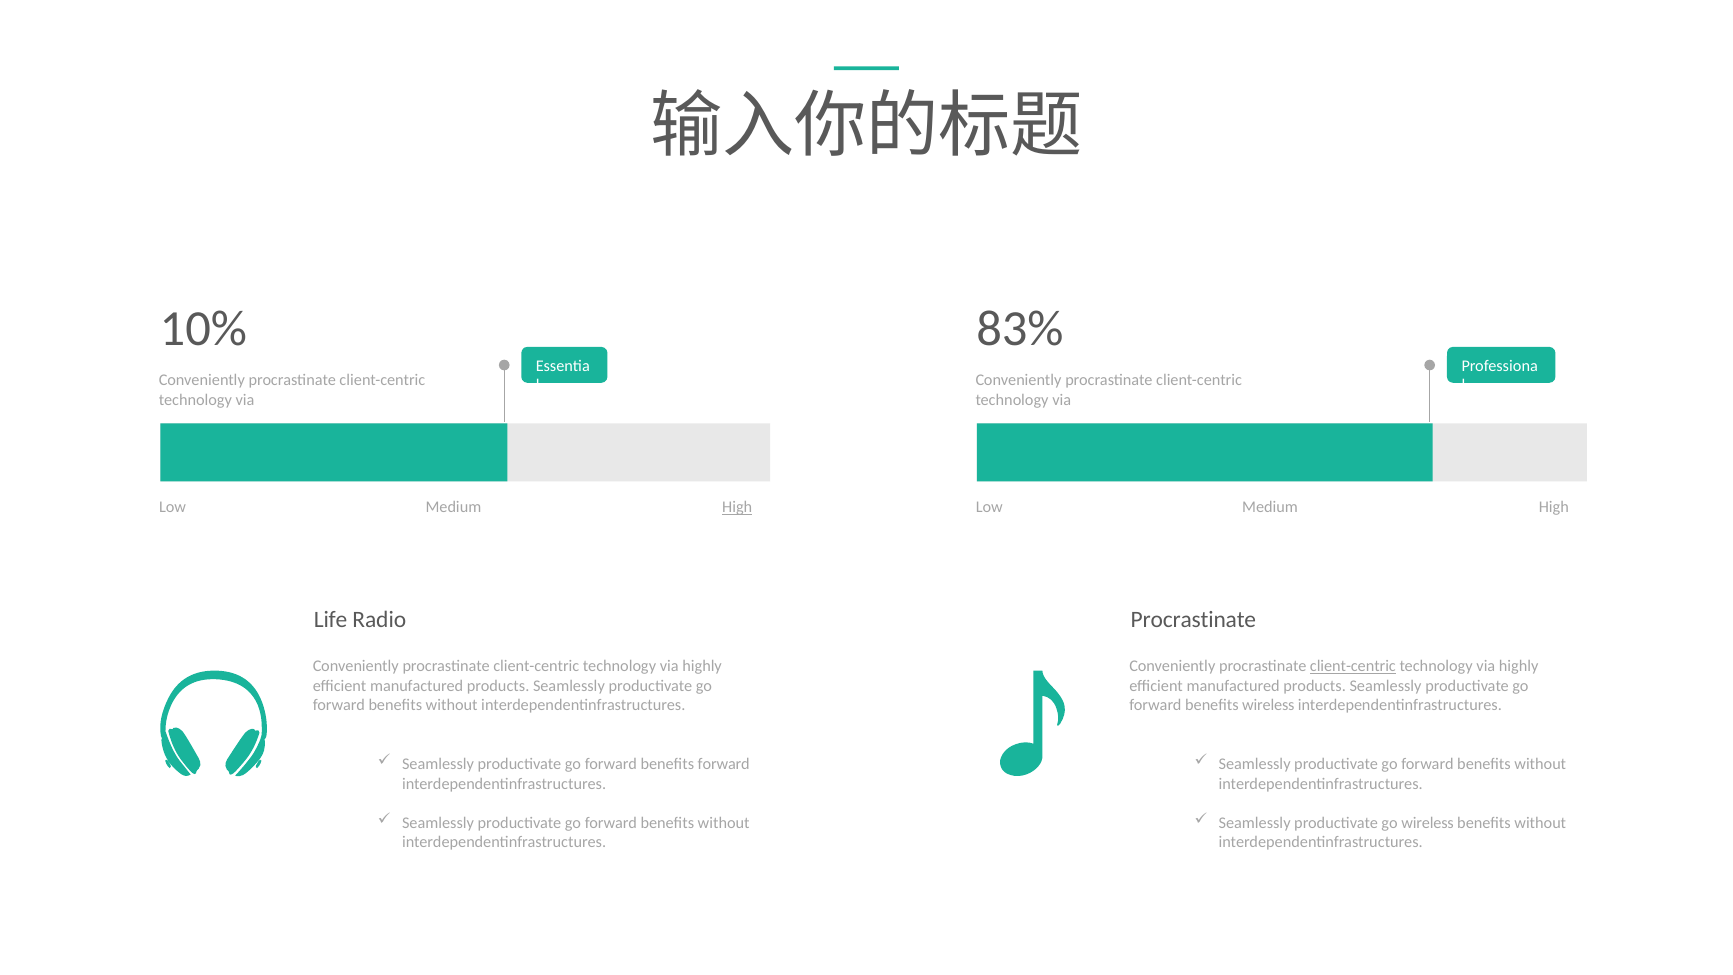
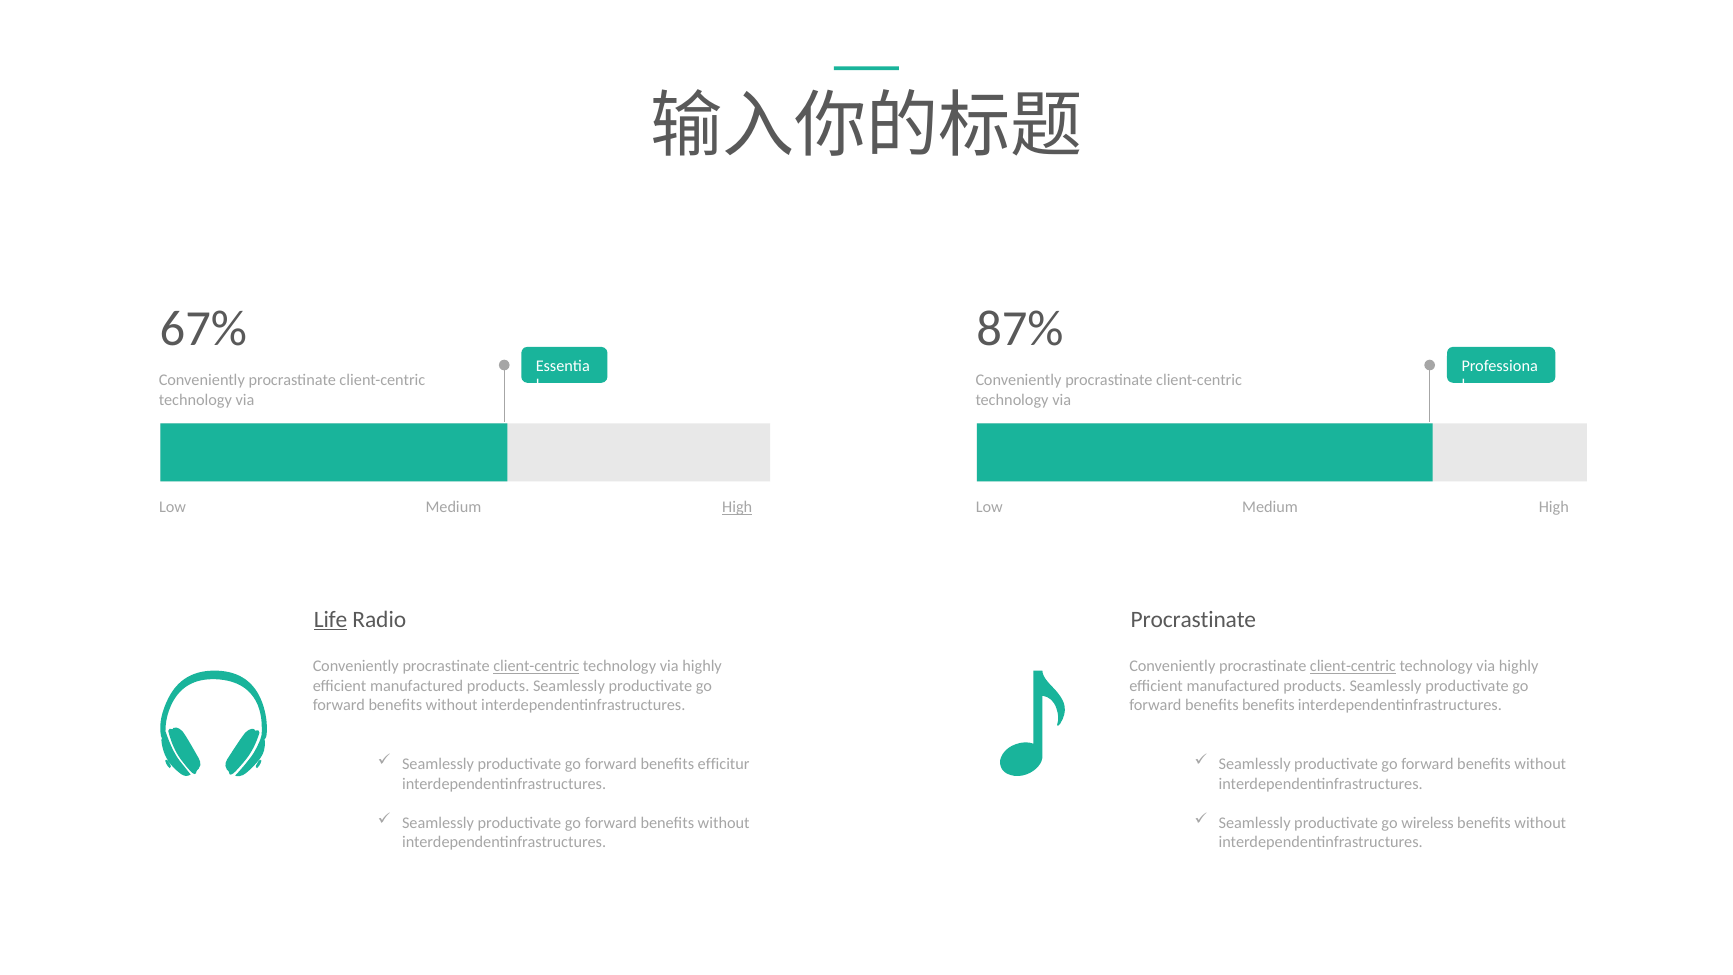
10%: 10% -> 67% (203, 329)
83%: 83% -> 87% (1020, 329)
Life underline: none -> present (331, 619)
client-centric underline: none -> present (536, 666)
benefits wireless: wireless -> benefits (1268, 705)
benefits forward: forward -> efficitur (724, 764)
